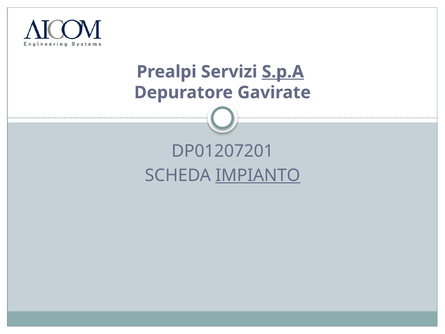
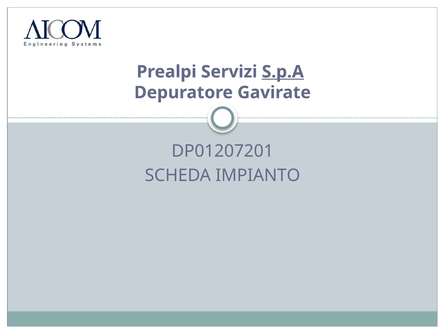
IMPIANTO underline: present -> none (258, 175)
